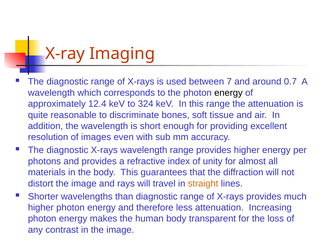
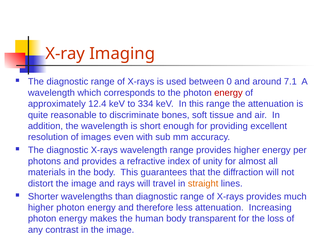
7: 7 -> 0 (229, 82)
0.7: 0.7 -> 7.1 (290, 82)
energy colour: black -> red (228, 93)
324: 324 -> 334 (146, 104)
